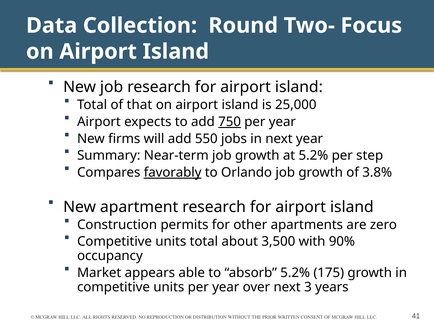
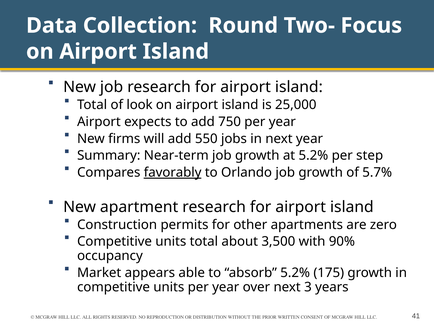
that: that -> look (140, 105)
750 underline: present -> none (230, 122)
3.8%: 3.8% -> 5.7% (377, 173)
